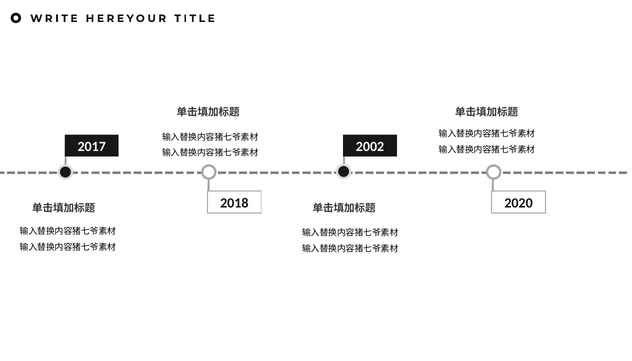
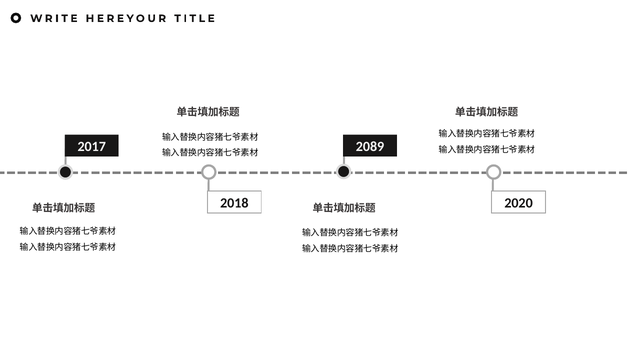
2002: 2002 -> 2089 (370, 146)
